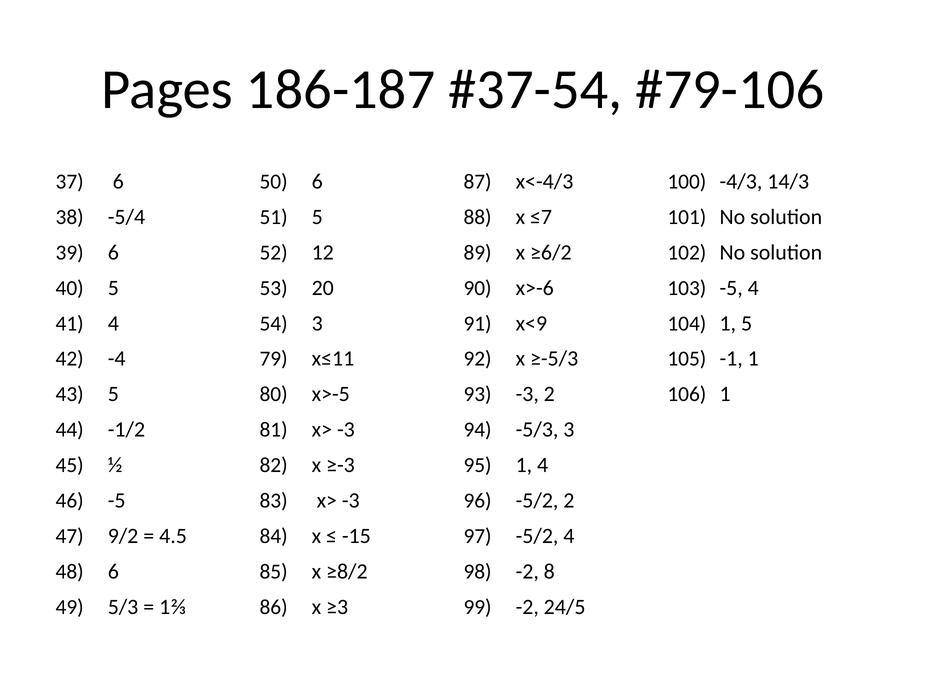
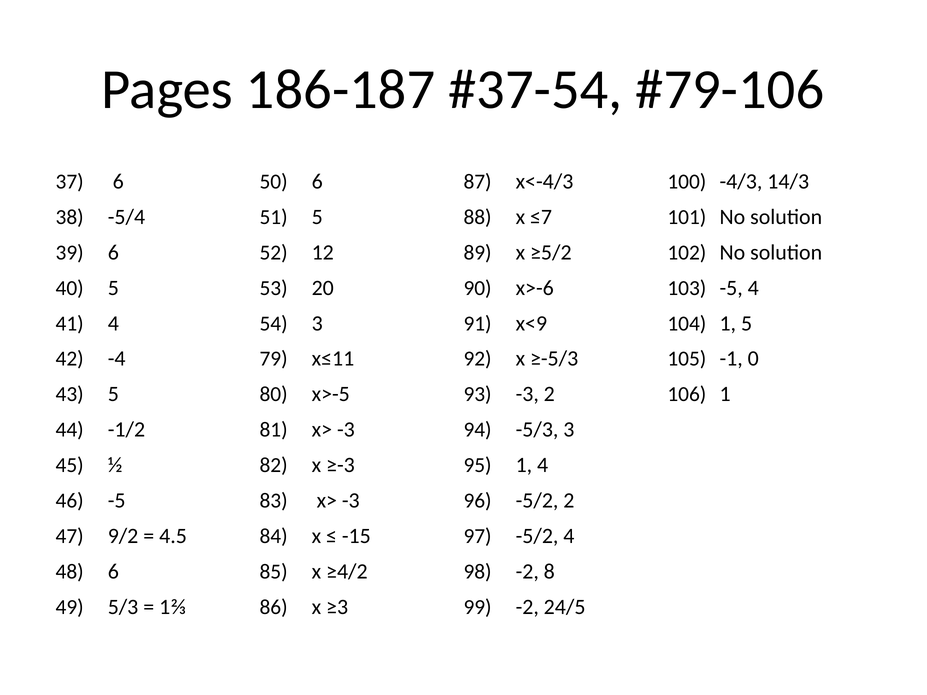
≥6/2: ≥6/2 -> ≥5/2 (551, 252)
-1 1: 1 -> 0 (753, 359)
≥8/2: ≥8/2 -> ≥4/2 (347, 572)
